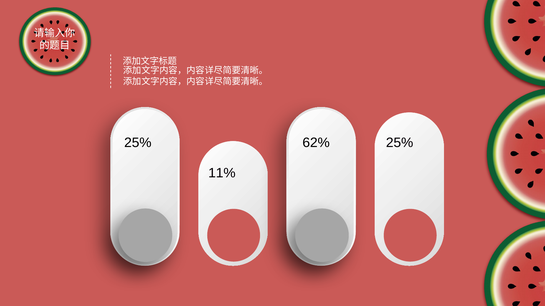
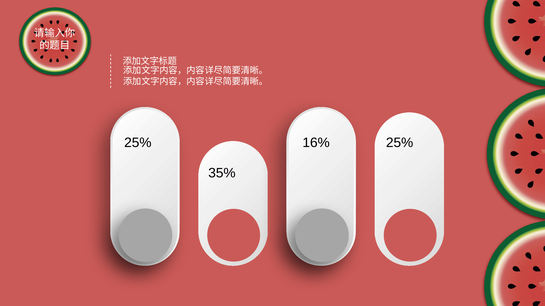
62%: 62% -> 16% (316, 143)
11%: 11% -> 35% (222, 173)
